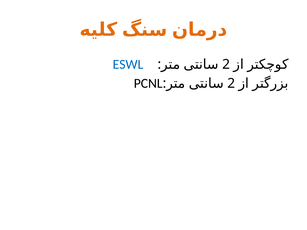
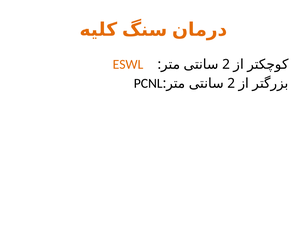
ESWL colour: blue -> orange (128, 64)
